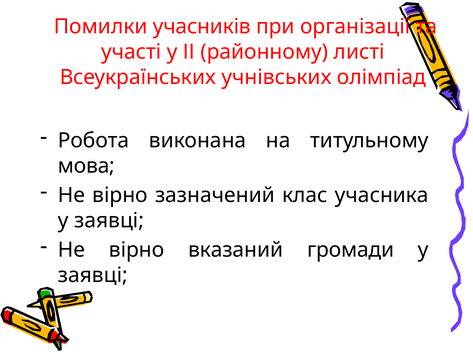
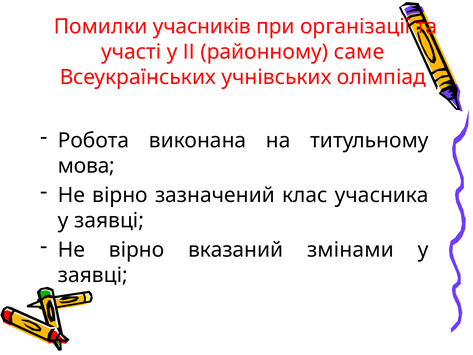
листі: листі -> саме (359, 52)
громади: громади -> змінами (351, 250)
